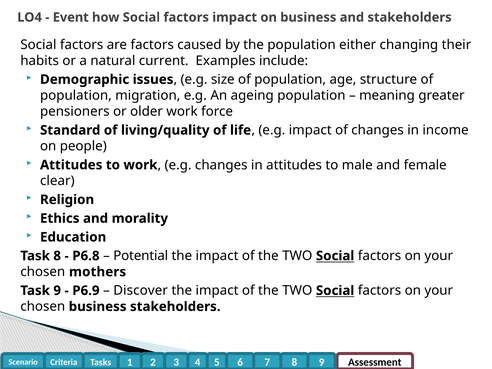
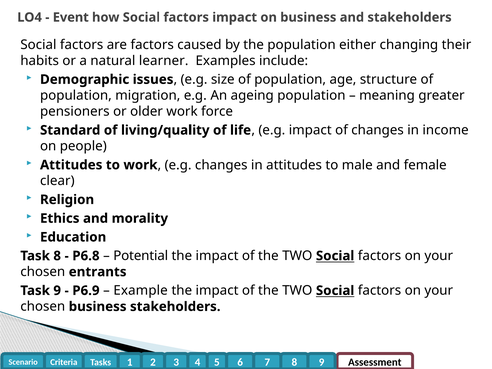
current: current -> learner (164, 61)
mothers: mothers -> entrants (98, 272)
Discover: Discover -> Example (141, 291)
